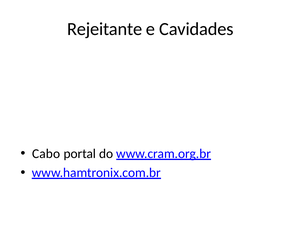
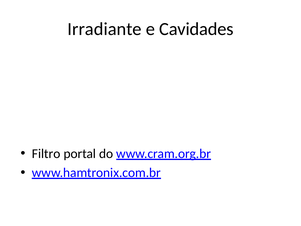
Rejeitante: Rejeitante -> Irradiante (105, 29)
Cabo: Cabo -> Filtro (46, 153)
